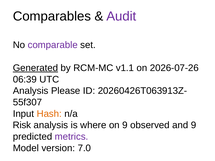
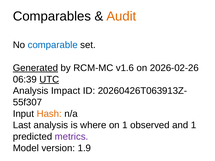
Audit colour: purple -> orange (121, 16)
comparable colour: purple -> blue (53, 45)
v1.1: v1.1 -> v1.6 (125, 68)
2026-07-26: 2026-07-26 -> 2026-02-26 (174, 68)
UTC underline: none -> present (49, 79)
Please: Please -> Impact (66, 91)
Risk: Risk -> Last (22, 125)
on 9: 9 -> 1 (125, 125)
and 9: 9 -> 1 (194, 125)
7.0: 7.0 -> 1.9 (84, 148)
